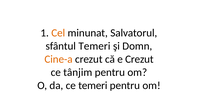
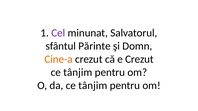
Cel colour: orange -> purple (58, 33)
sfântul Temeri: Temeri -> Părinte (95, 46)
da ce temeri: temeri -> tânjim (93, 86)
